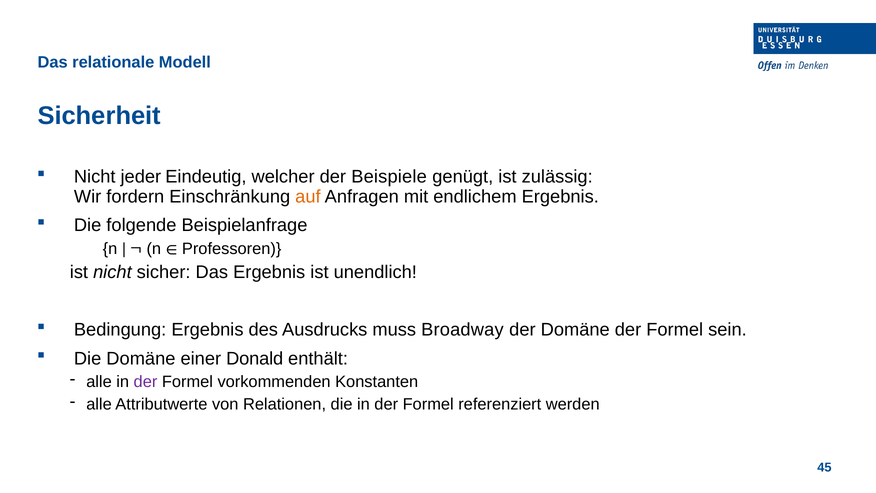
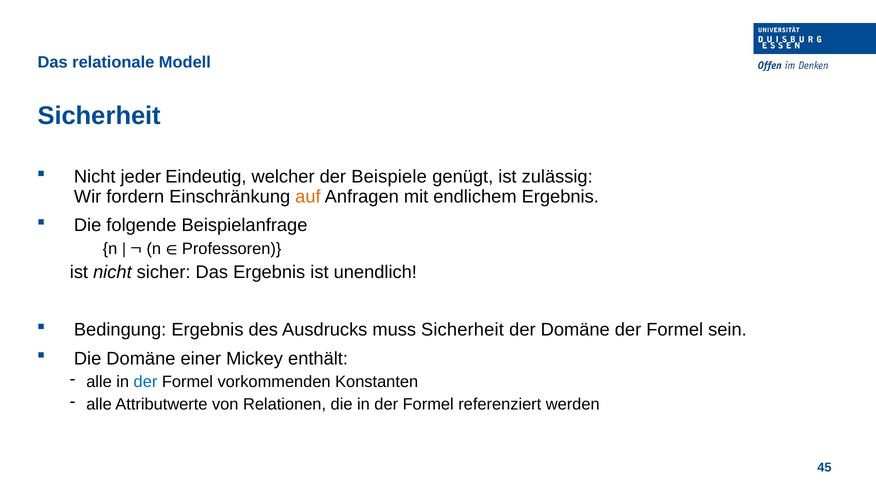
muss Broadway: Broadway -> Sicherheit (462, 330)
Donald: Donald -> Mickey (255, 358)
der colour: purple -> blue (145, 382)
